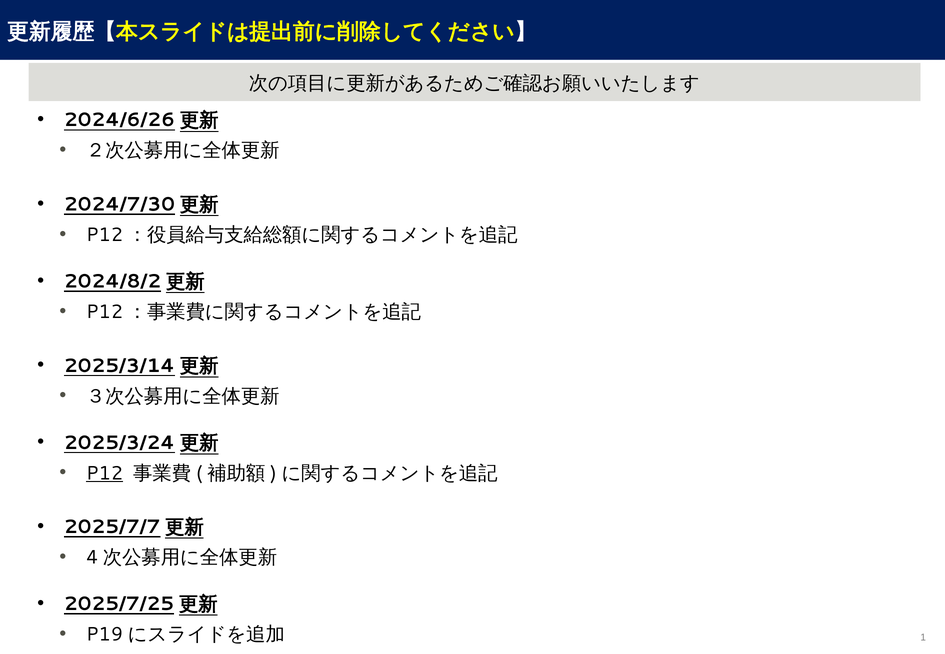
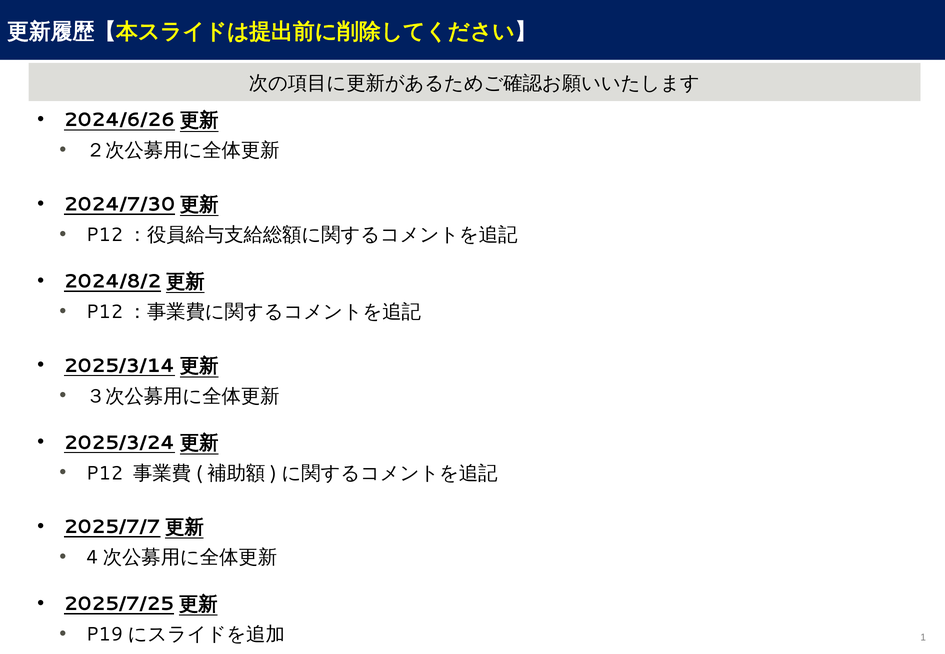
P12 underline: present -> none (105, 473)
